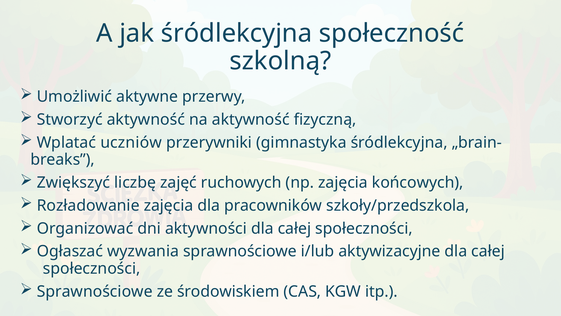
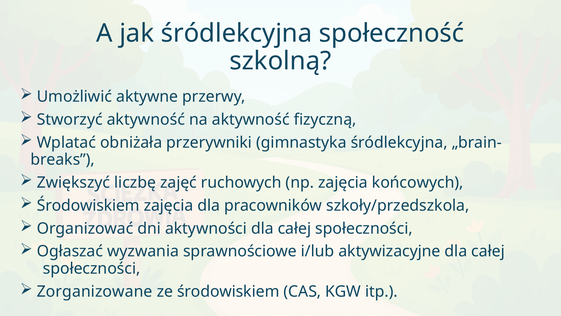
uczniów: uczniów -> obniżała (131, 142)
Rozładowanie: Rozładowanie -> Środowiskiem (88, 205)
Sprawnościowe: Sprawnościowe -> Zorganizowane (95, 291)
